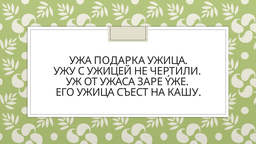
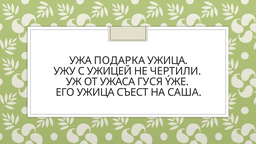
ЗАРЕ: ЗАРЕ -> ГУСЯ (150, 82)
КАШУ: КАШУ -> САША (184, 92)
